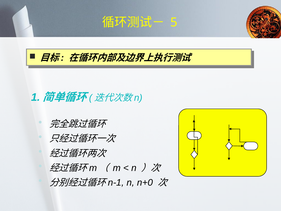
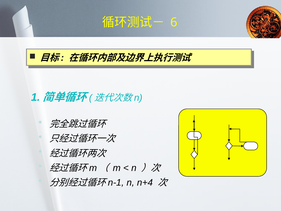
5: 5 -> 6 (174, 22)
n+0: n+0 -> n+4 (145, 182)
